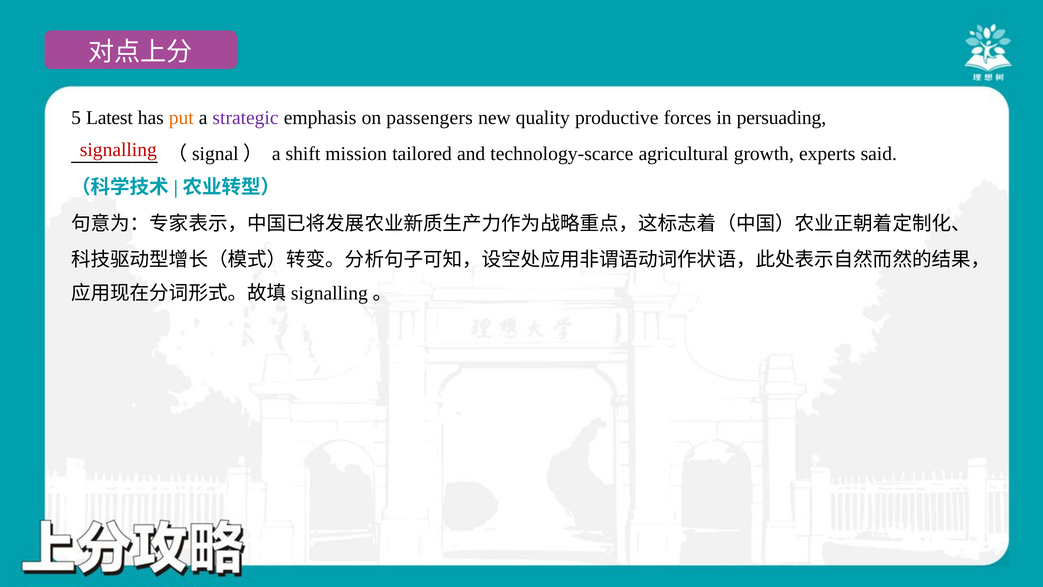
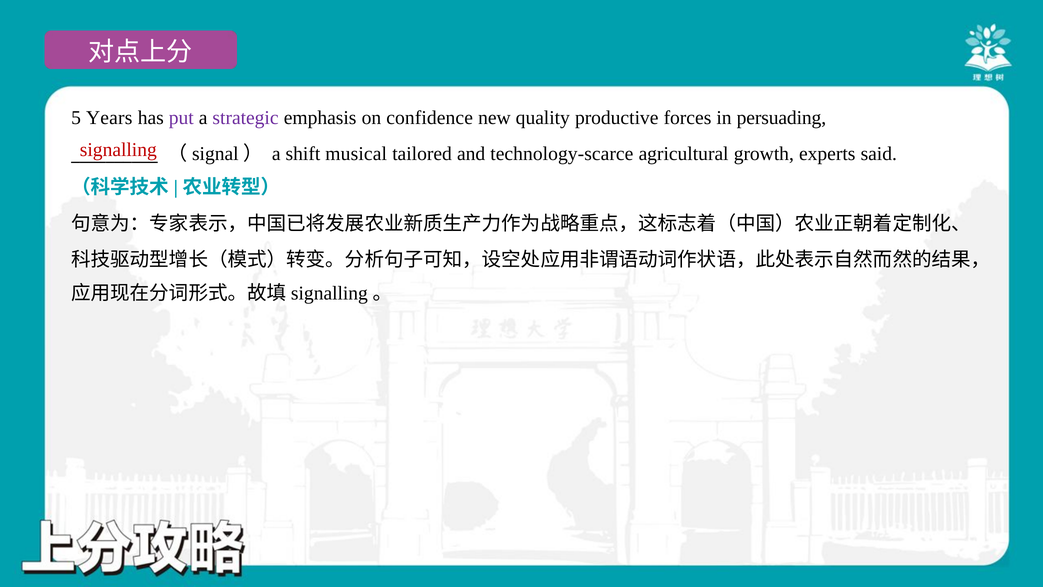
Latest: Latest -> Years (109, 118)
put colour: orange -> purple (181, 118)
passengers: passengers -> confidence (430, 118)
mission: mission -> musical (356, 154)
